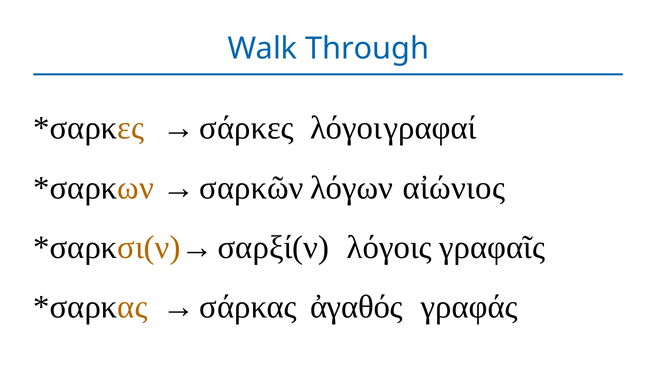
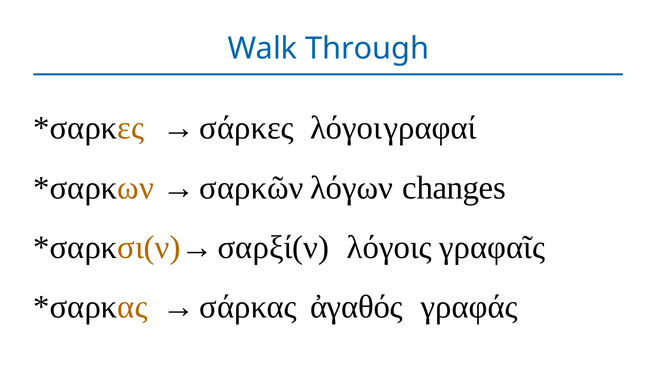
αἰώνιος: αἰώνιος -> changes (454, 188)
